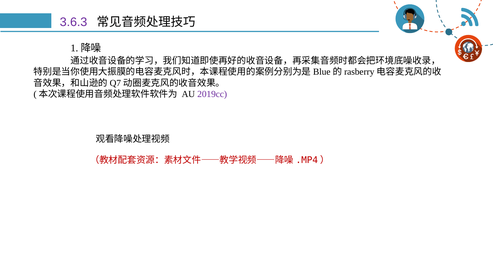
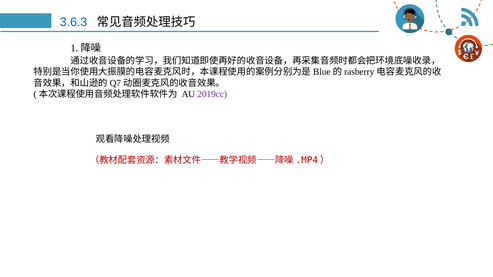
3.6.3 colour: purple -> blue (74, 22)
